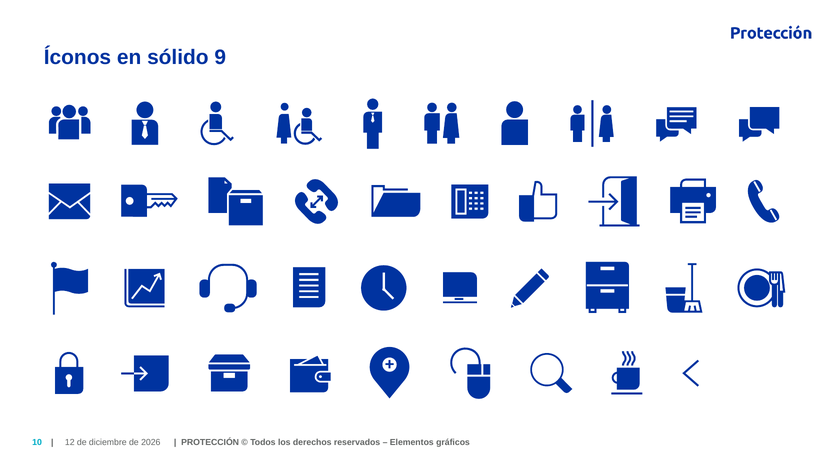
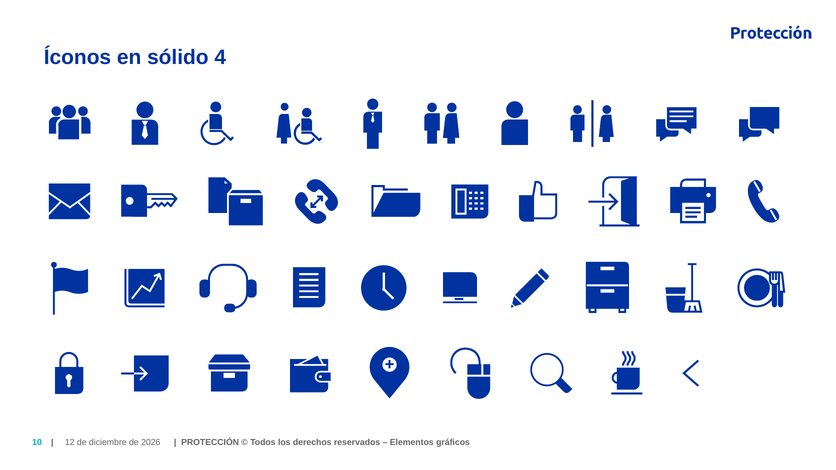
9: 9 -> 4 (220, 57)
